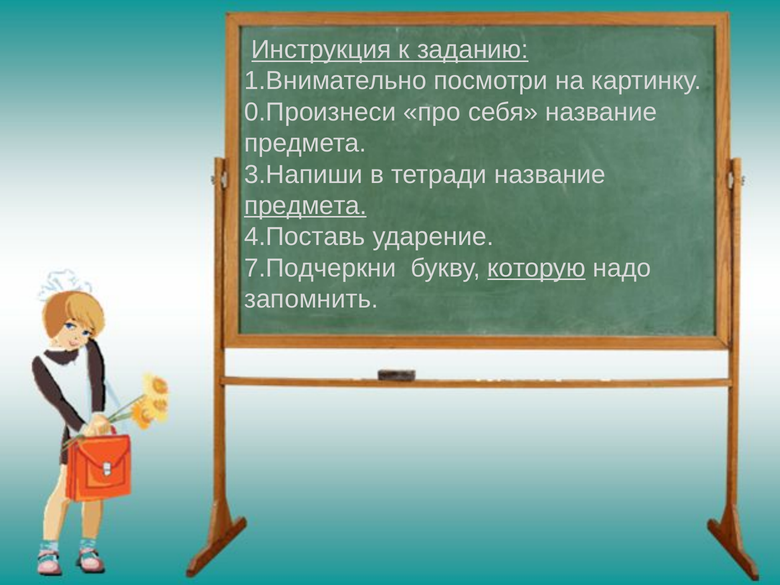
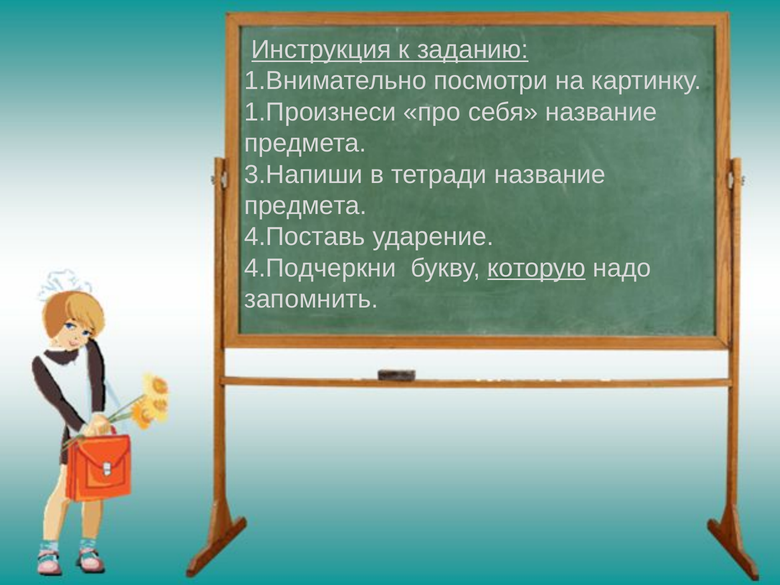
0.Произнеси: 0.Произнеси -> 1.Произнеси (320, 112)
предмета underline: present -> none (305, 206)
7.Подчеркни: 7.Подчеркни -> 4.Подчеркни (320, 268)
